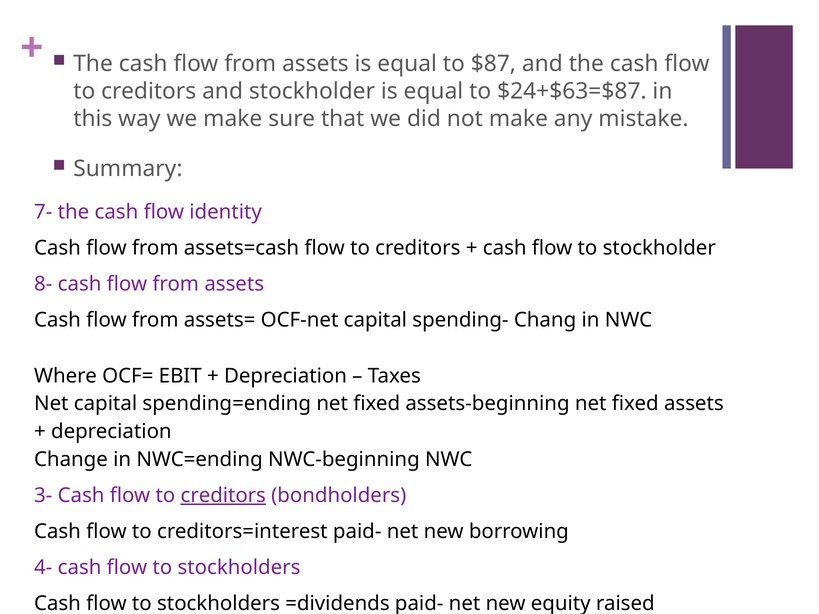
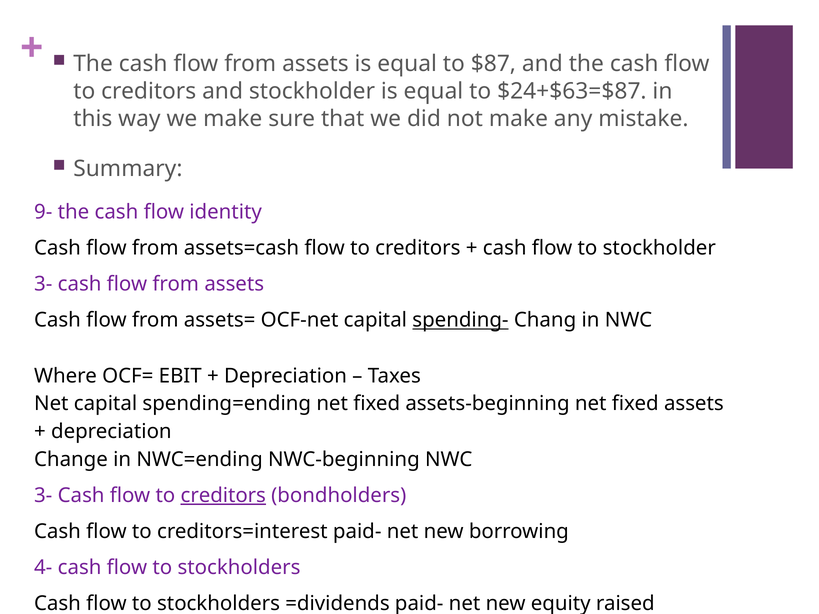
7-: 7- -> 9- (43, 212)
8-: 8- -> 3- (43, 284)
spending- underline: none -> present (460, 320)
